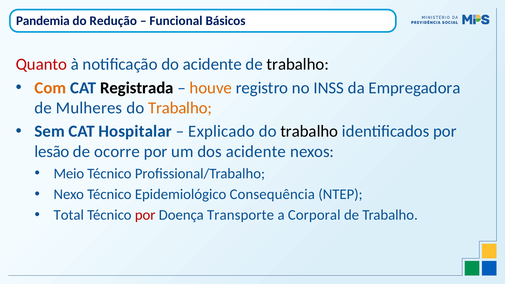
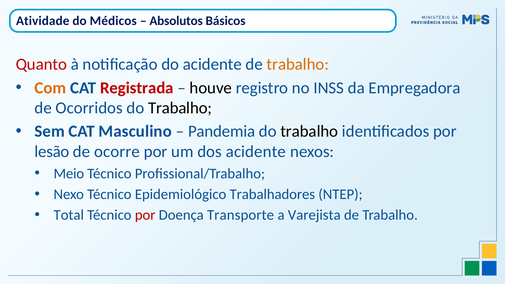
Pandemia: Pandemia -> Atividade (43, 21)
Redução: Redução -> Médicos (113, 21)
Funcional: Funcional -> Absolutos (176, 21)
trabalho colour: black -> orange (298, 64)
Registrada colour: black -> red (137, 88)
houve colour: orange -> black (211, 88)
Mulheres: Mulheres -> Ocorridos (89, 108)
Trabalho colour: orange -> black (180, 108)
Hospitalar: Hospitalar -> Masculino (135, 131)
Explicado: Explicado -> Pandemia (222, 131)
Consequência: Consequência -> Trabalhadores (272, 194)
Corporal: Corporal -> Varejista (314, 215)
